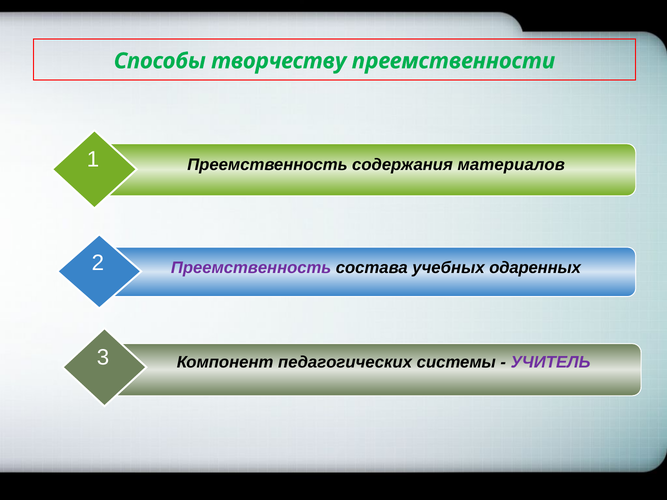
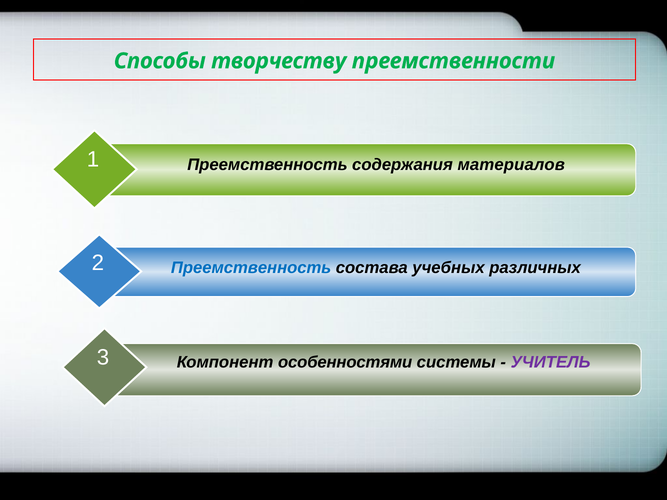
Преемственность colour: purple -> blue (251, 268)
одаренных: одаренных -> различных (535, 268)
педагогических: педагогических -> особенностями (345, 363)
